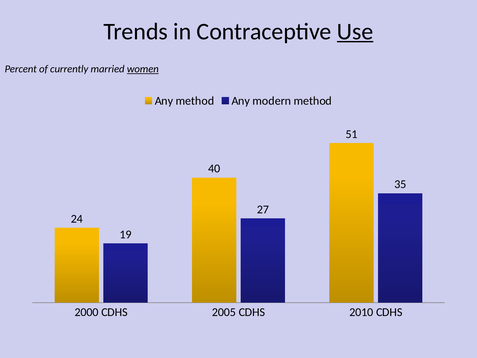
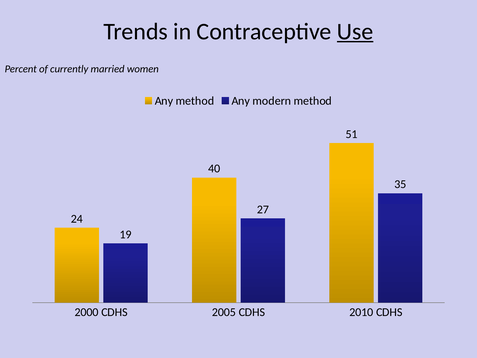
women underline: present -> none (143, 69)
